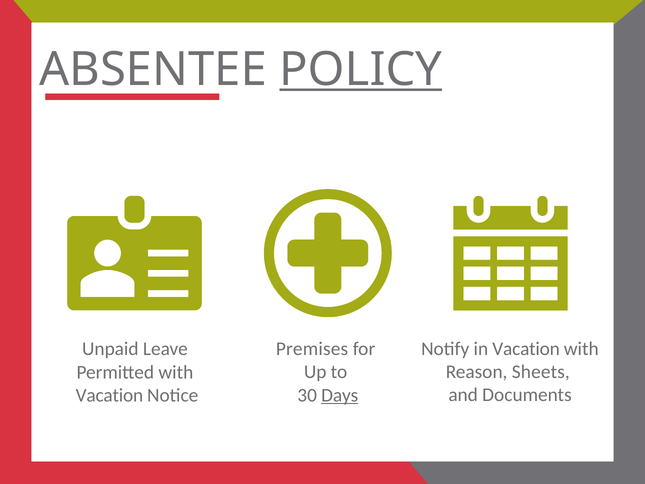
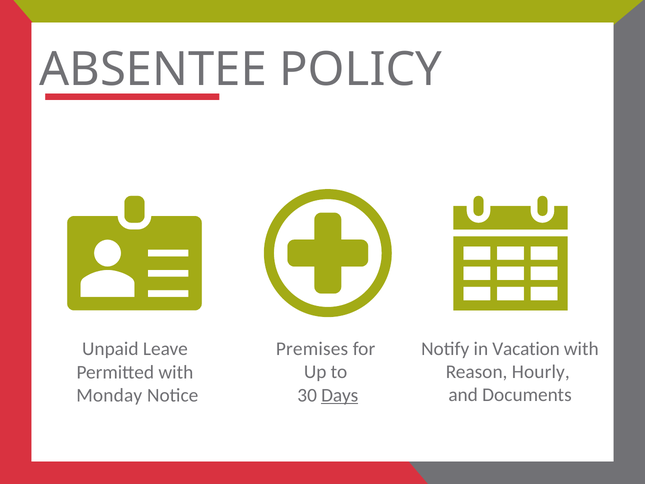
POLICY underline: present -> none (361, 69)
Sheets: Sheets -> Hourly (541, 371)
Vacation: Vacation -> Monday (109, 395)
